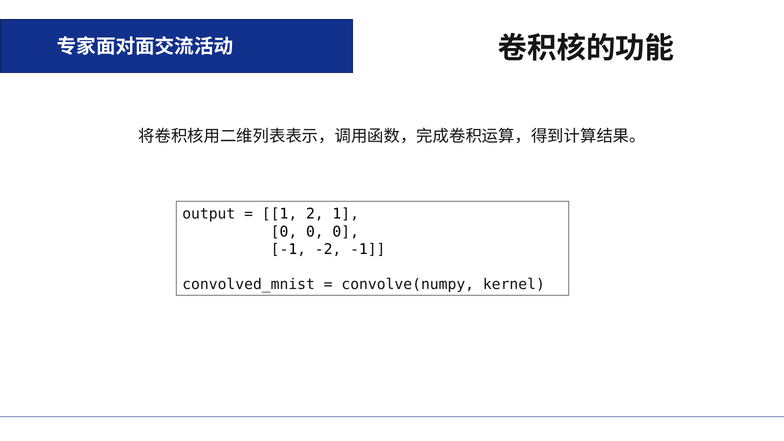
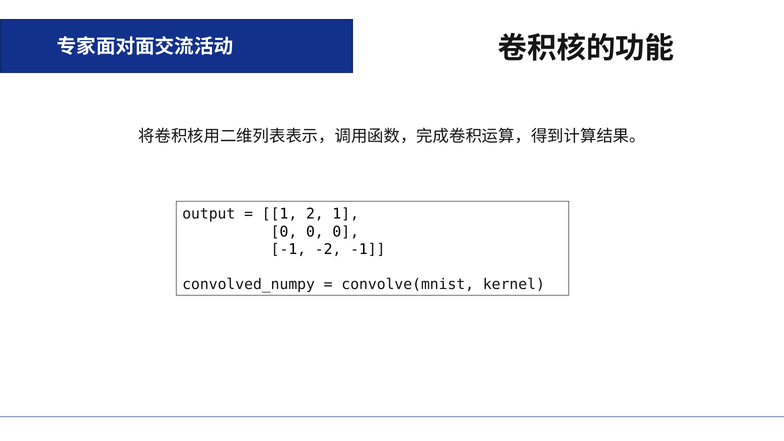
convolved_mnist: convolved_mnist -> convolved_numpy (249, 285)
convolve(numpy: convolve(numpy -> convolve(mnist (408, 285)
